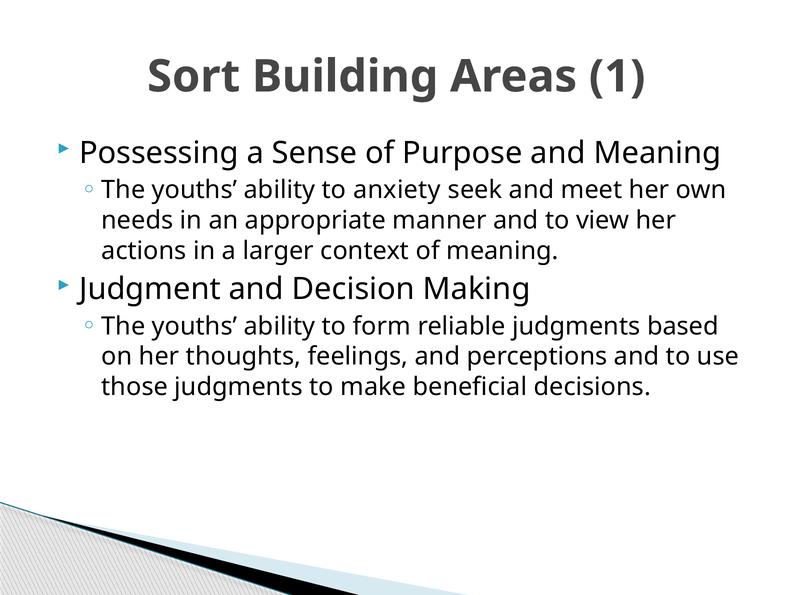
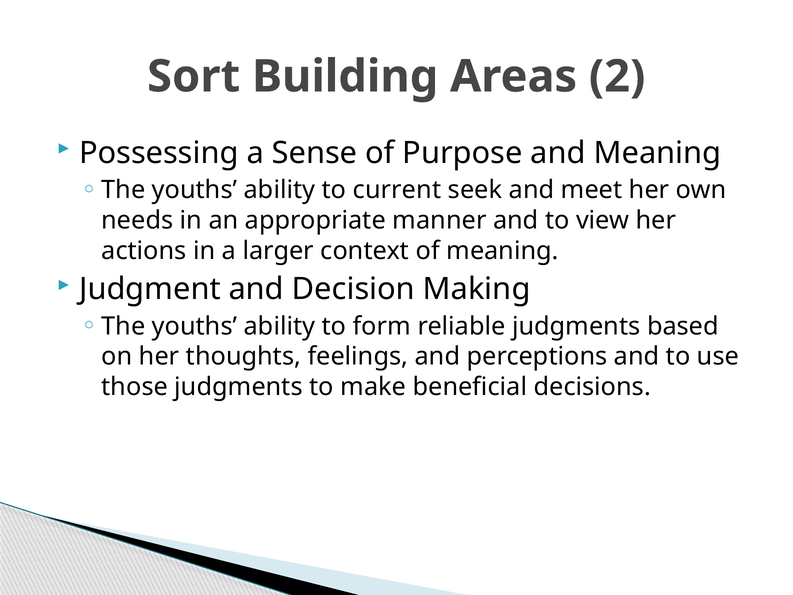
1: 1 -> 2 (617, 77)
anxiety: anxiety -> current (397, 190)
